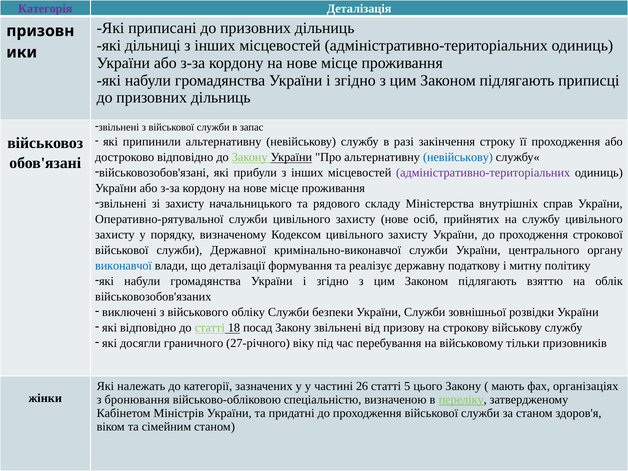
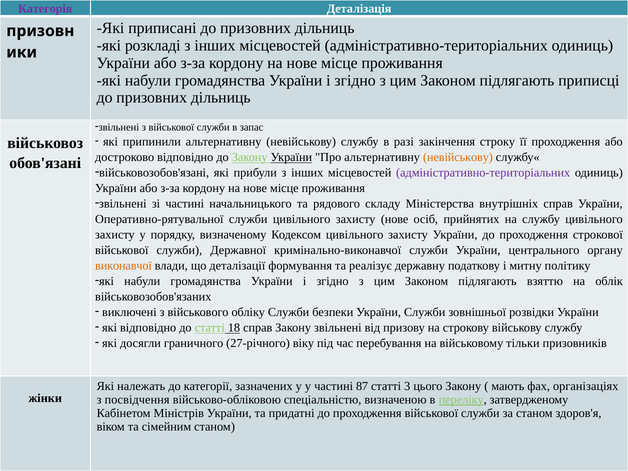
дільниці: дільниці -> розкладі (153, 46)
невійськову colour: blue -> orange (458, 157)
зі захисту: захисту -> частині (185, 204)
виконавчої colour: blue -> orange (123, 266)
18 посад: посад -> справ (258, 328)
26: 26 -> 87 (362, 386)
5: 5 -> 3 (407, 386)
бронювання: бронювання -> посвідчення (137, 400)
